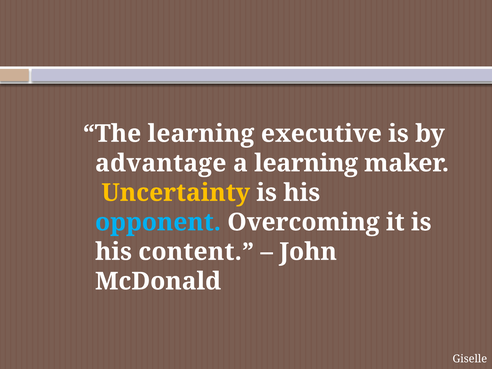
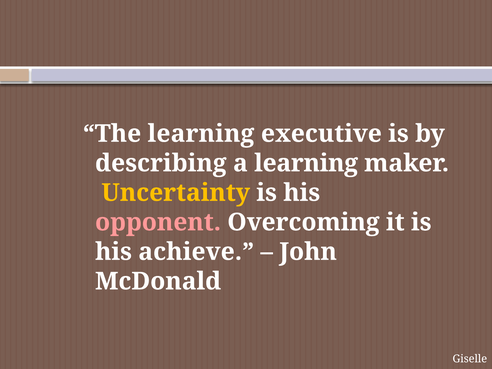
advantage: advantage -> describing (161, 163)
opponent colour: light blue -> pink (158, 222)
content: content -> achieve (196, 252)
